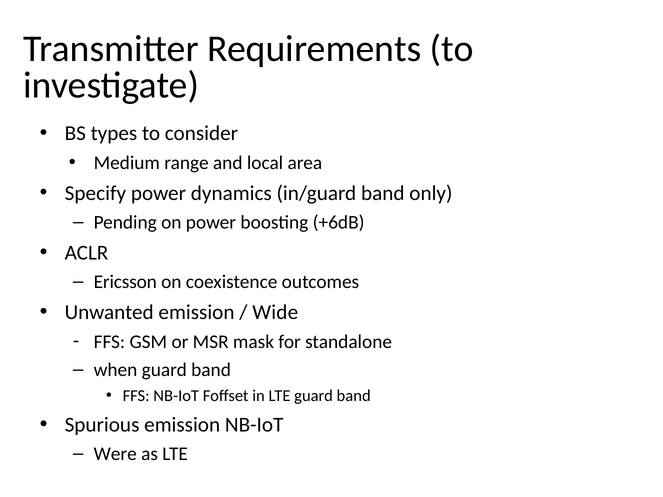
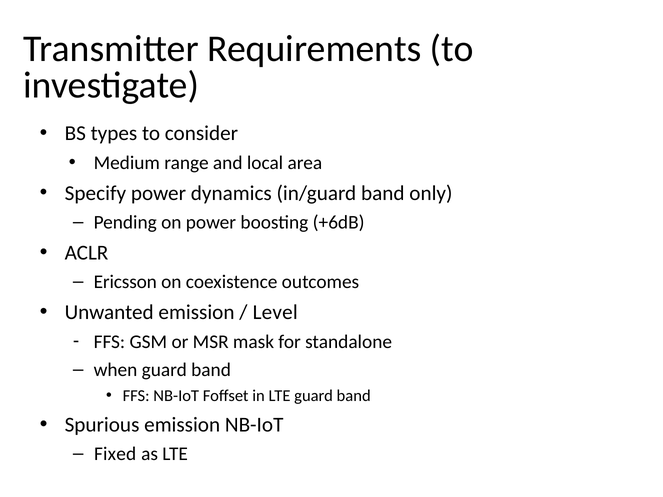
Wide: Wide -> Level (275, 313)
Were: Were -> Fixed (115, 454)
